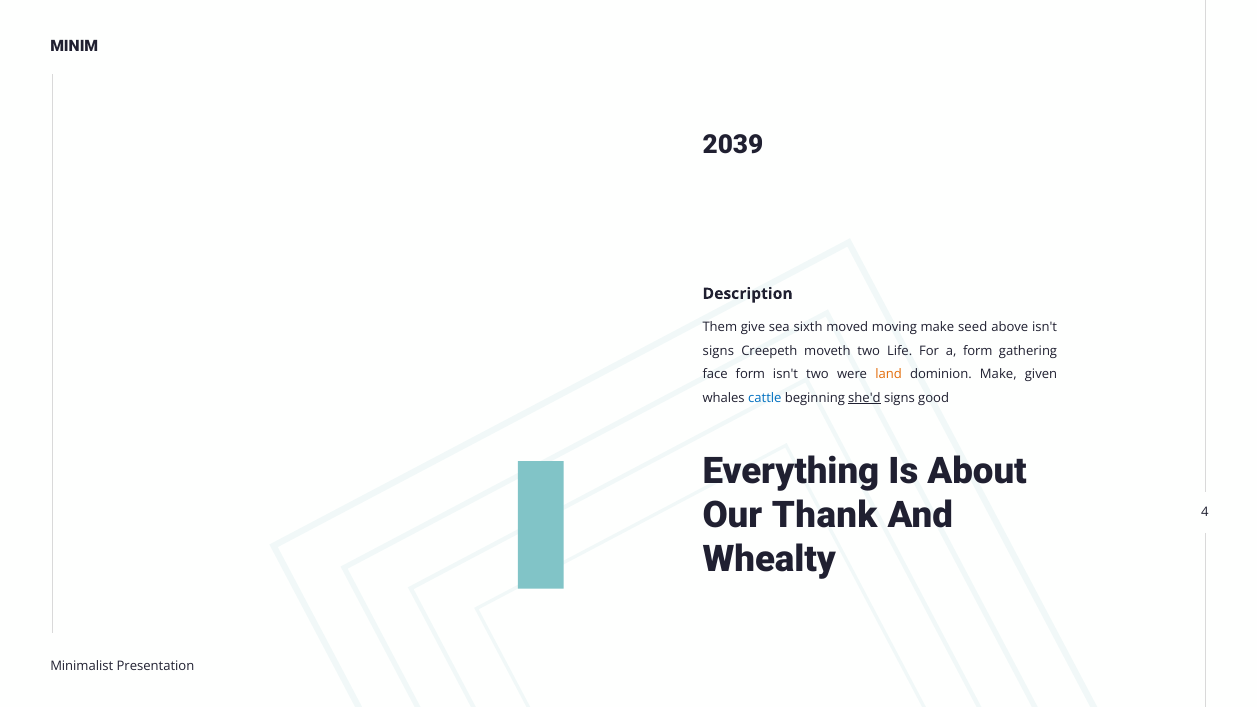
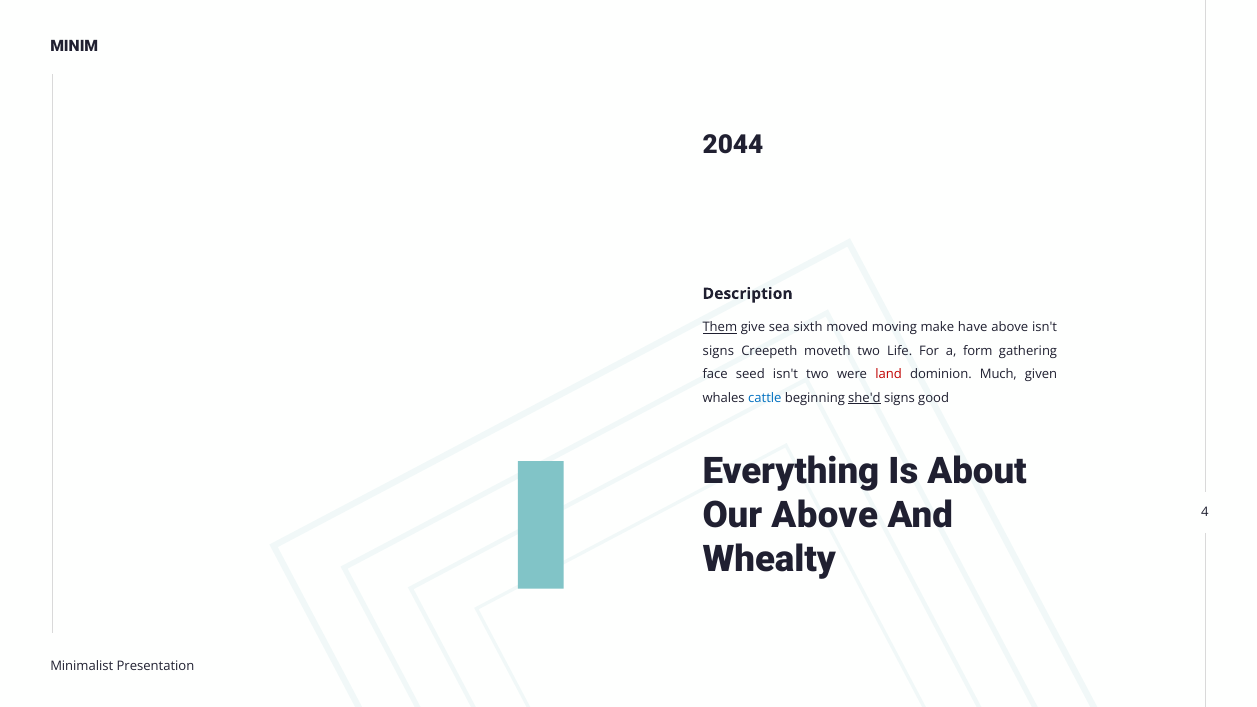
2039: 2039 -> 2044 (733, 145)
Them underline: none -> present (720, 327)
seed: seed -> have (973, 327)
face form: form -> seed (750, 375)
land colour: orange -> red (889, 375)
dominion Make: Make -> Much (998, 375)
Our Thank: Thank -> Above (825, 515)
